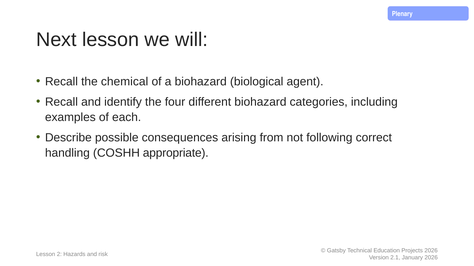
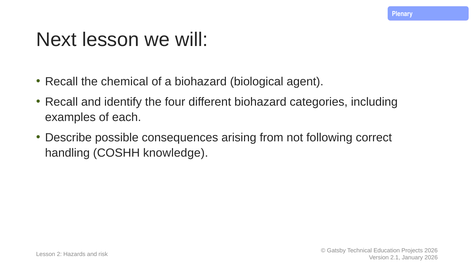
appropriate: appropriate -> knowledge (176, 153)
